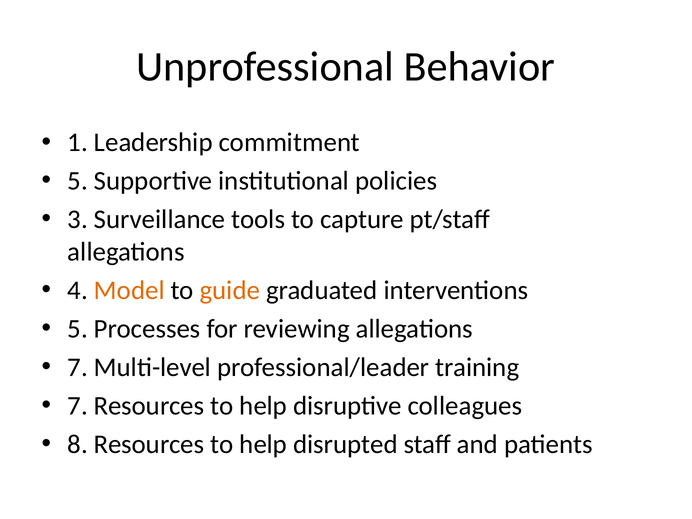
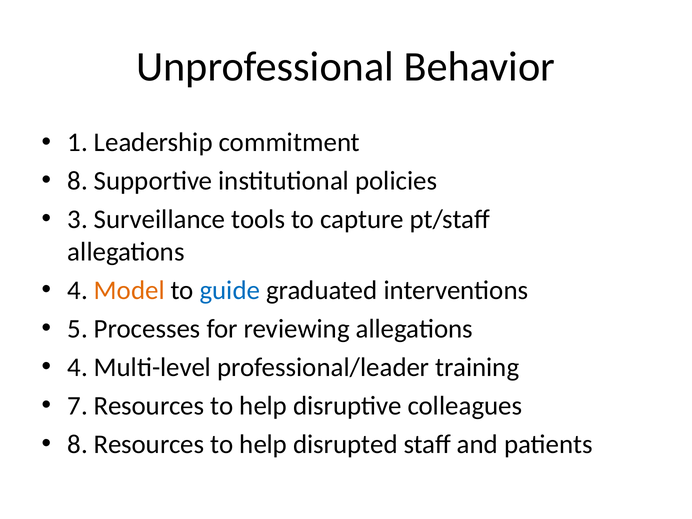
5: 5 -> 8 (78, 181)
guide colour: orange -> blue (230, 290)
7: 7 -> 4 (78, 367)
